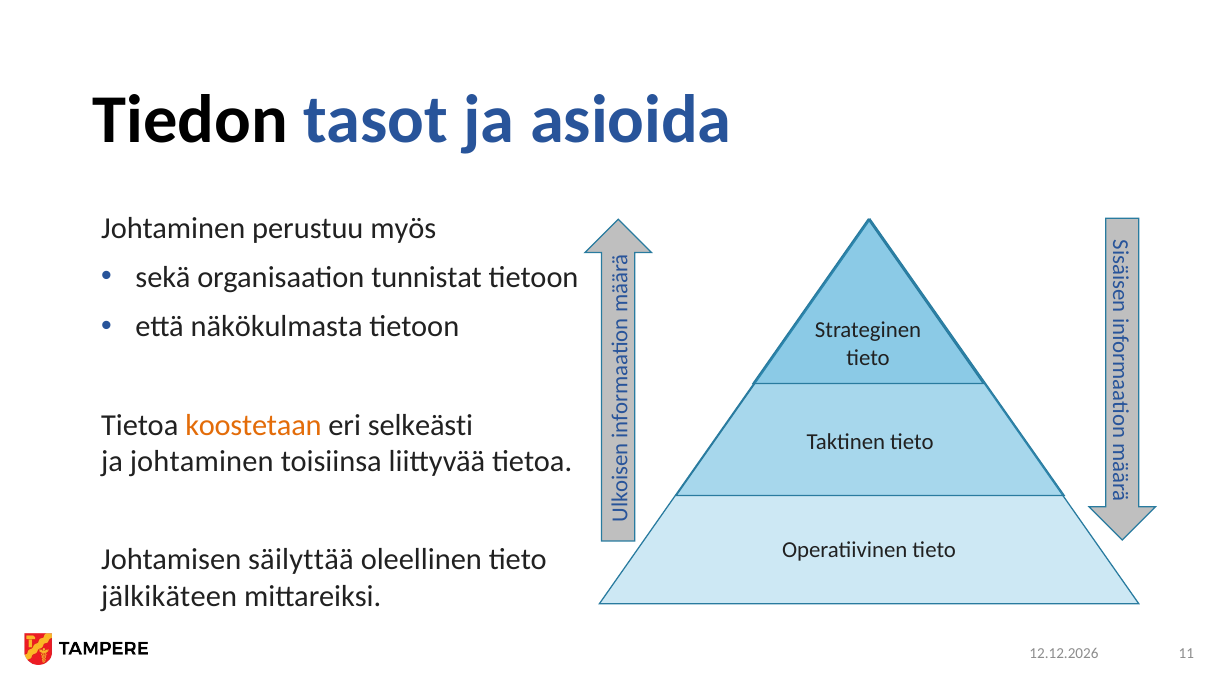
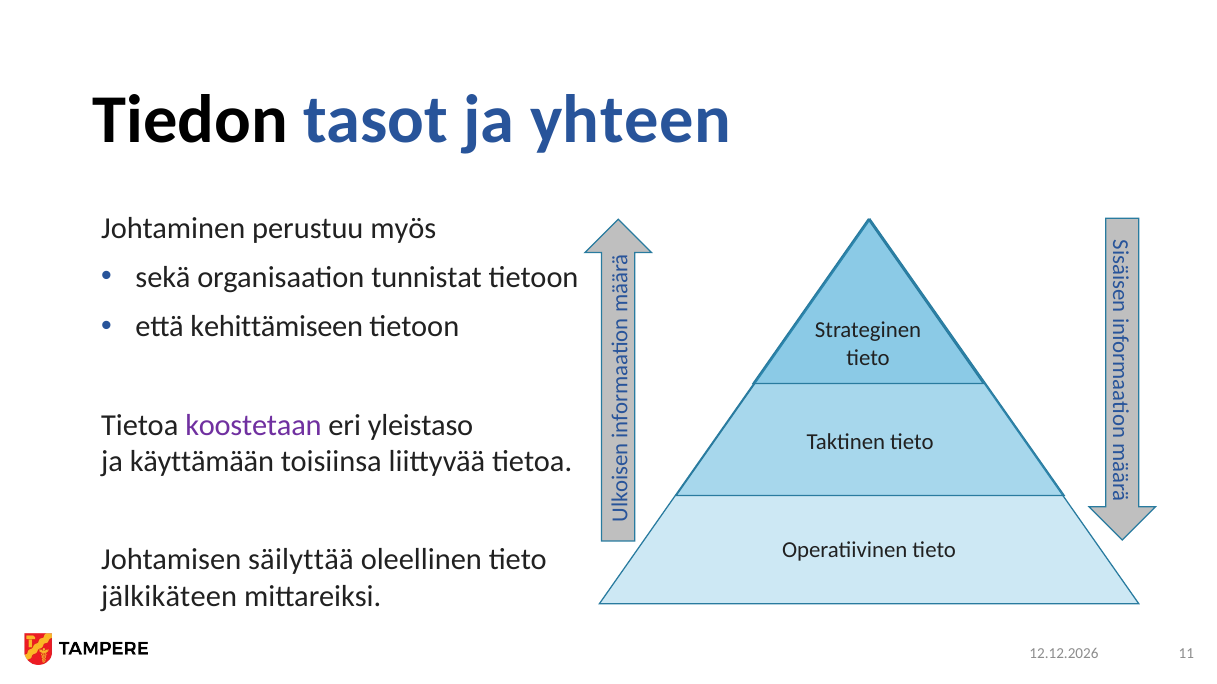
asioida: asioida -> yhteen (631, 120)
näkökulmasta: näkökulmasta -> kehittämiseen (277, 327)
koostetaan colour: orange -> purple (253, 425)
selkeästi: selkeästi -> yleistaso (421, 425)
ja johtaminen: johtaminen -> käyttämään (202, 462)
